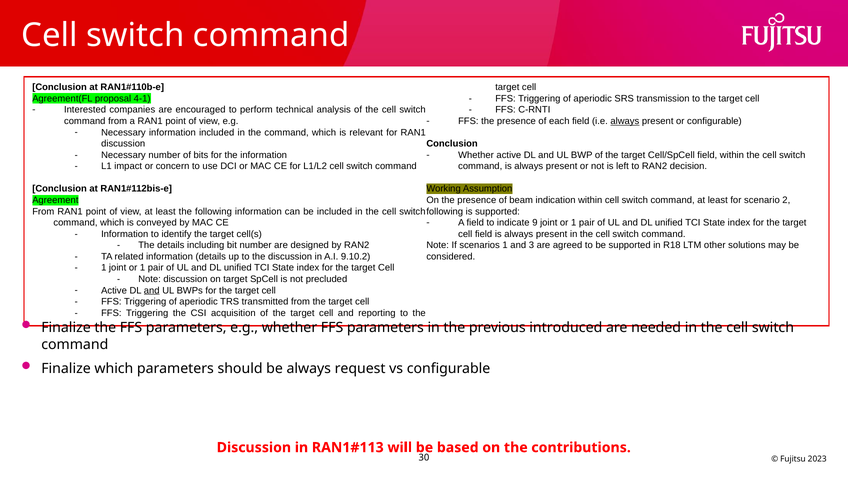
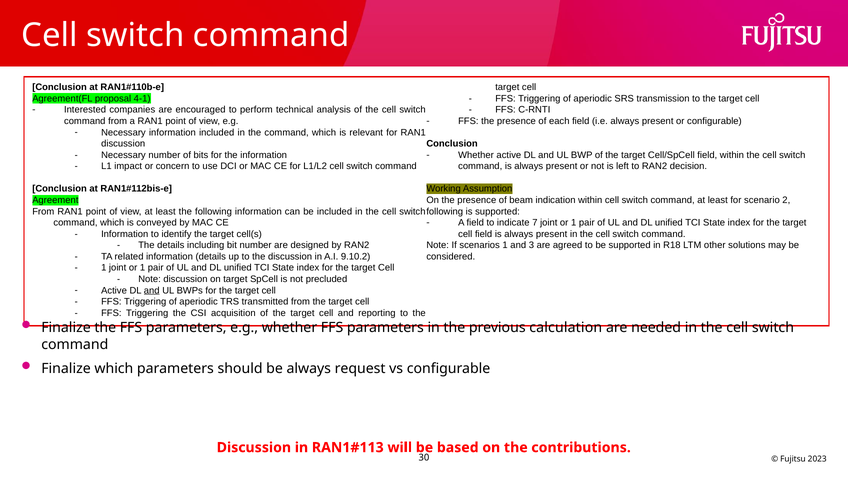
always underline: present -> none (625, 121)
9: 9 -> 7 (535, 223)
introduced: introduced -> calculation (566, 327)
